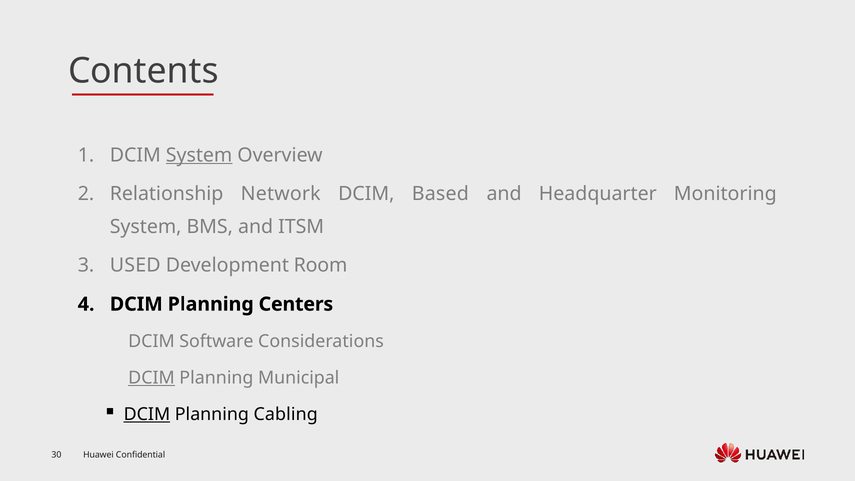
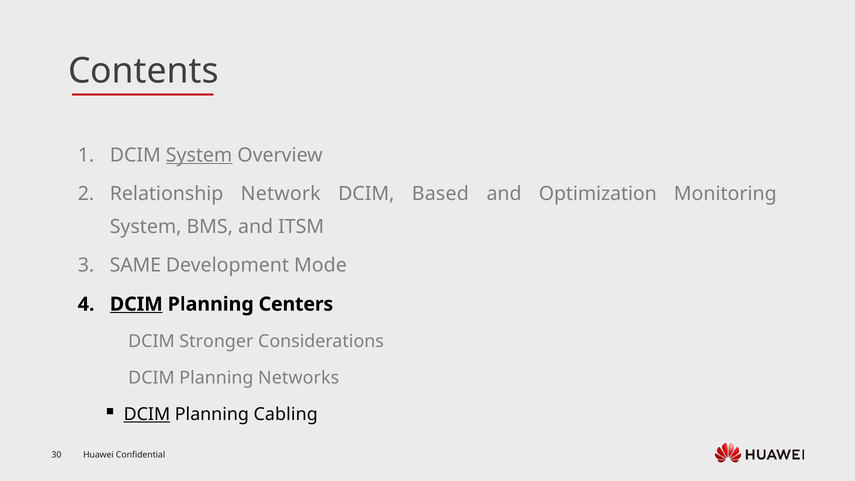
Headquarter: Headquarter -> Optimization (598, 194)
USED: USED -> SAME (135, 265)
Room: Room -> Mode (320, 265)
DCIM underline: none -> present (136, 304)
Software: Software -> Stronger (216, 341)
DCIM underline: present -> none (151, 378)
Municipal: Municipal -> Networks (299, 378)
